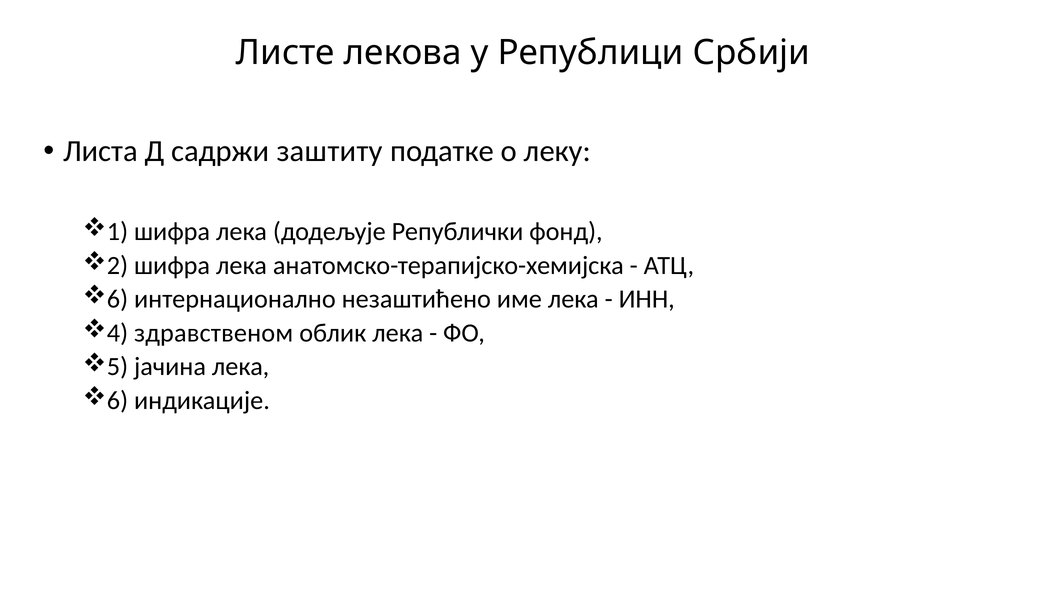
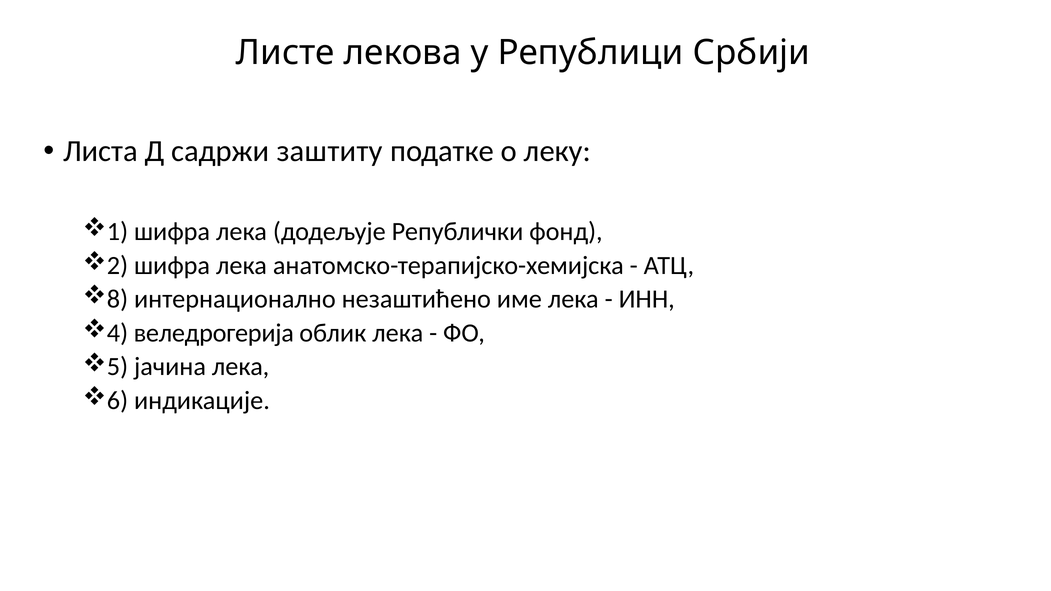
6: 6 -> 8 (117, 299)
здравственом: здравственом -> веледрогерија (214, 333)
